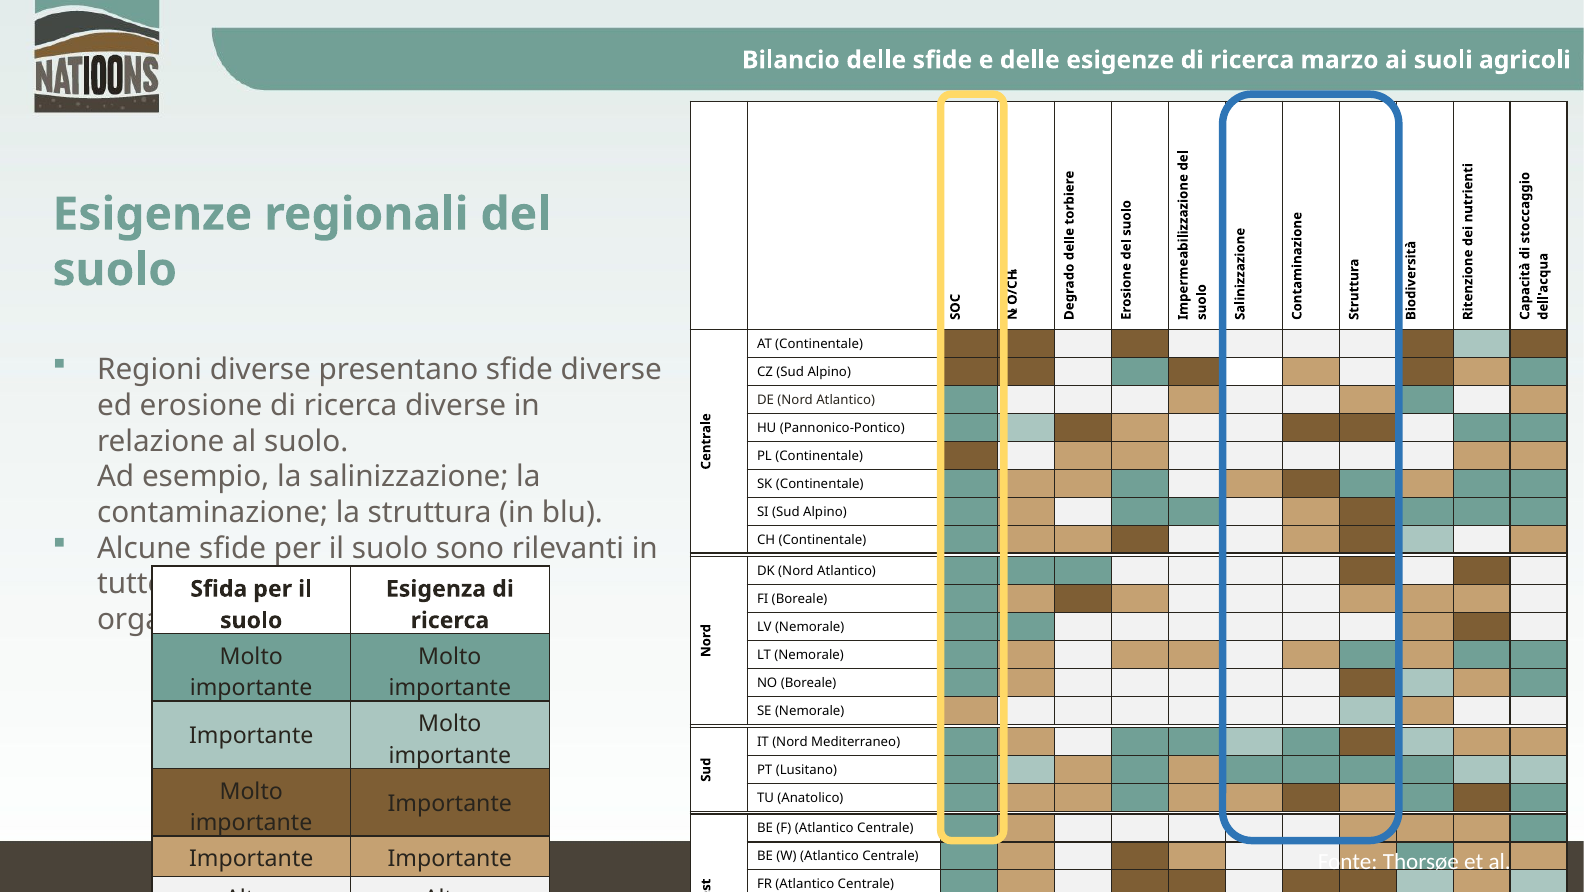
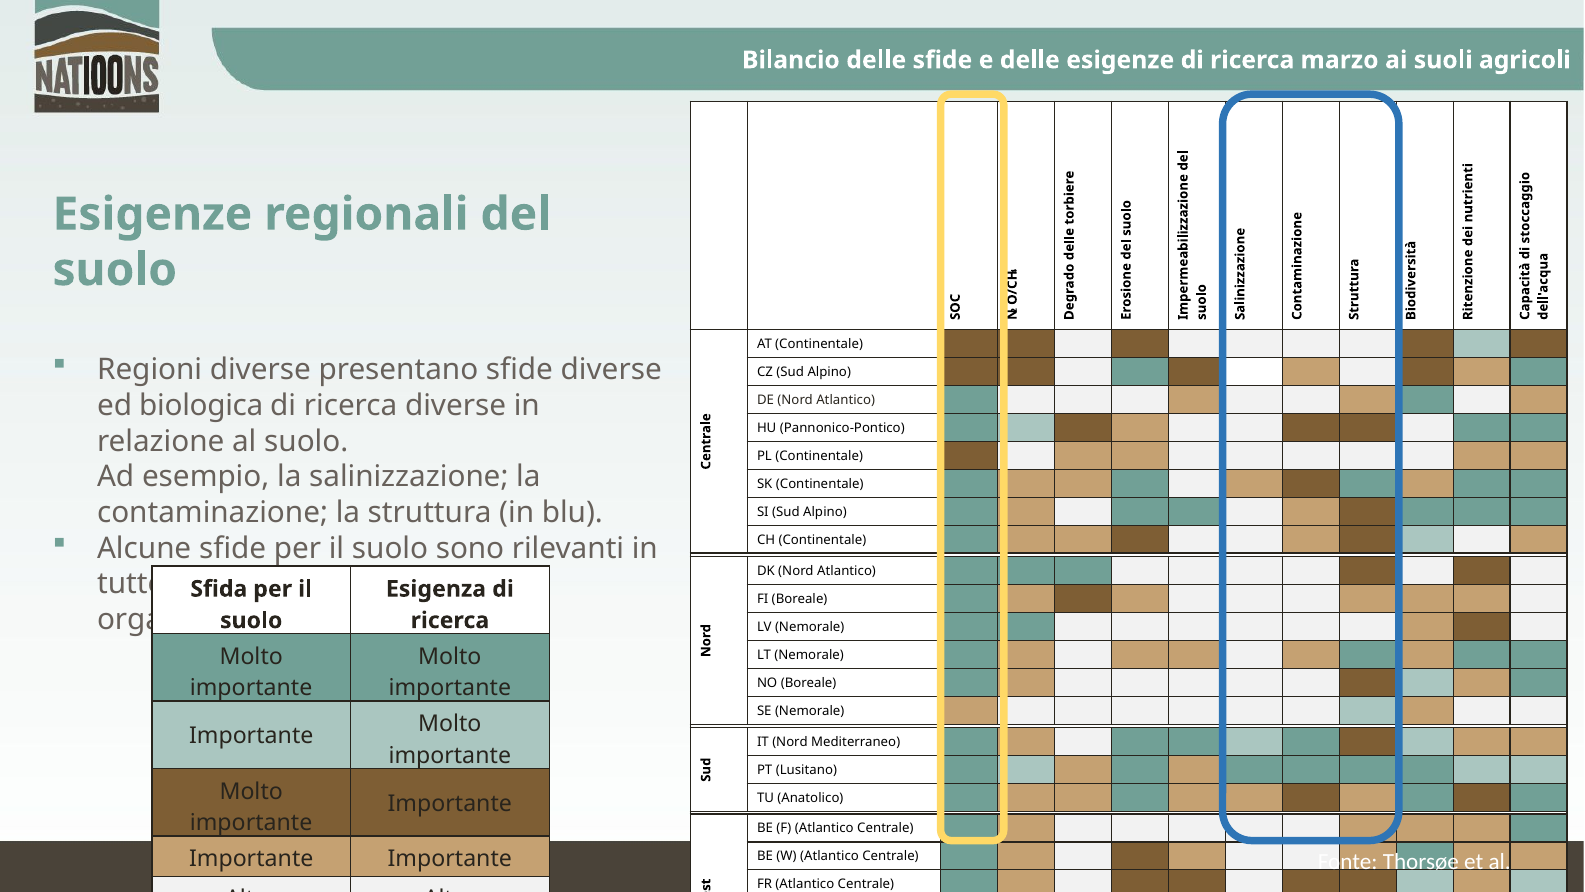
erosione: erosione -> biologica (201, 405)
